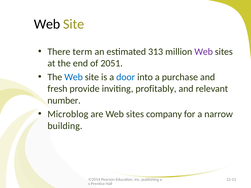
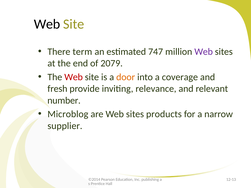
313: 313 -> 747 (156, 52)
2051: 2051 -> 2079 (112, 63)
Web colour: blue -> red (74, 77)
door colour: blue -> orange (126, 77)
purchase: purchase -> coverage (180, 77)
profitably: profitably -> relevance (156, 89)
company: company -> products (164, 114)
building: building -> supplier (65, 126)
